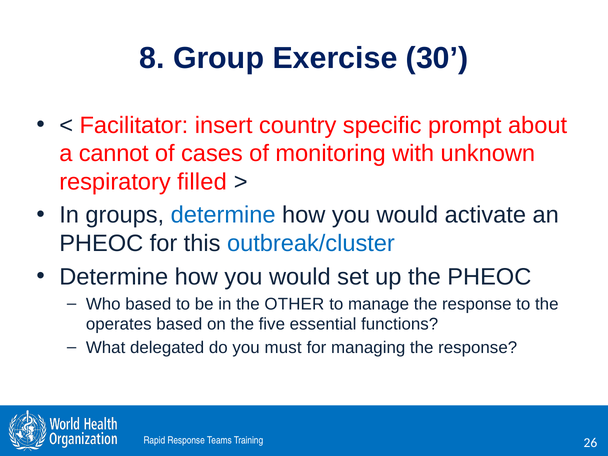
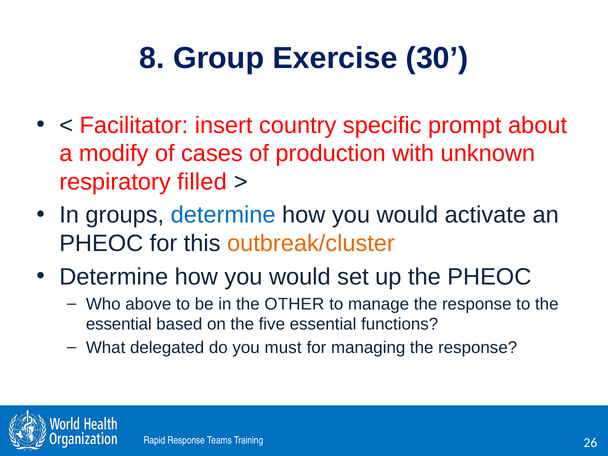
cannot: cannot -> modify (114, 154)
monitoring: monitoring -> production (331, 154)
outbreak/cluster colour: blue -> orange (311, 244)
Who based: based -> above (148, 304)
operates: operates -> essential (119, 324)
